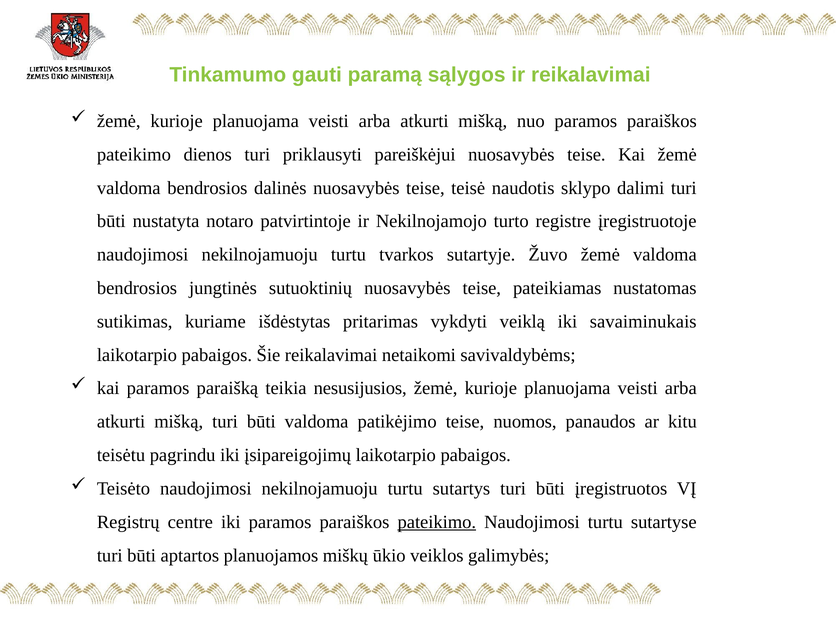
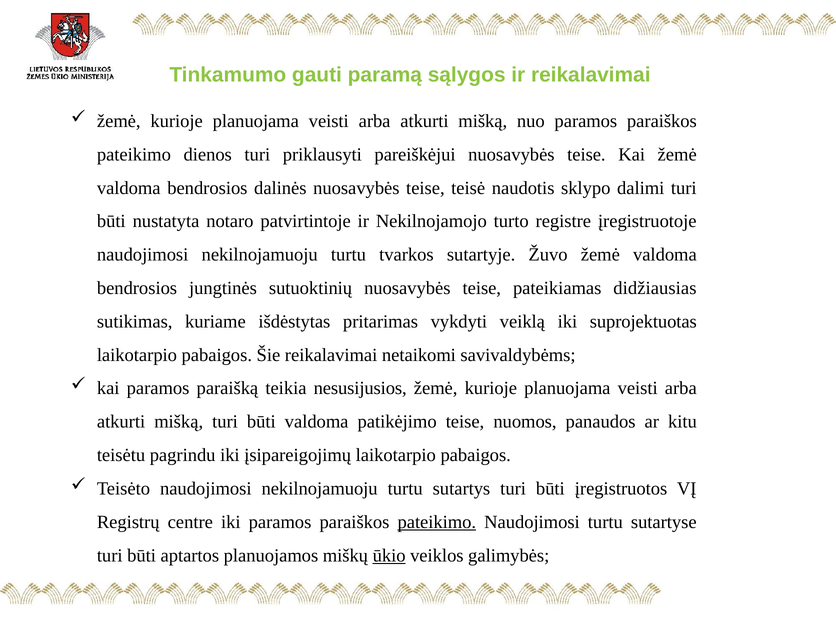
nustatomas: nustatomas -> didžiausias (655, 288)
savaiminukais: savaiminukais -> suprojektuotas (643, 322)
ūkio underline: none -> present (389, 555)
